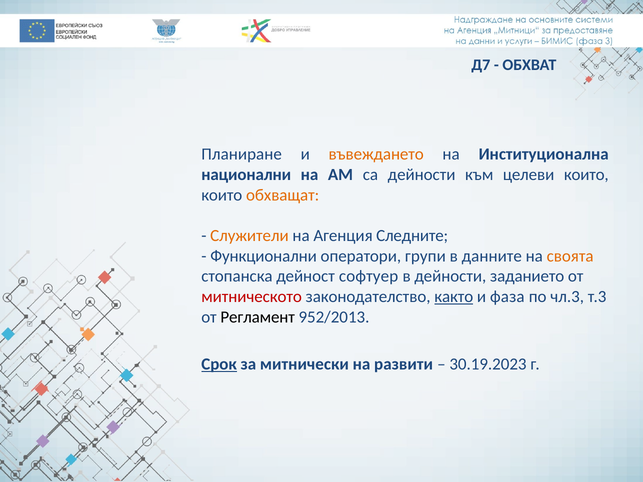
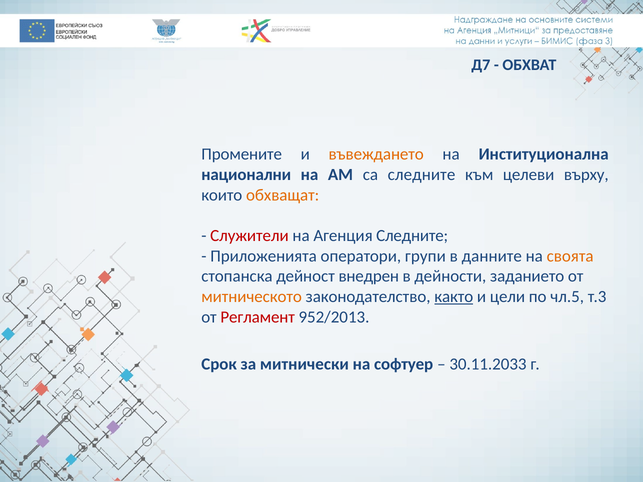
Планиране: Планиране -> Промените (242, 154)
са дейности: дейности -> следните (422, 175)
целеви които: които -> върху (586, 175)
Служители colour: orange -> red (249, 236)
Функционални: Функционални -> Приложенията (264, 256)
софтуер: софтуер -> внедрен (369, 276)
митническото colour: red -> orange (252, 297)
фаза: фаза -> цели (507, 297)
чл.3: чл.3 -> чл.5 (567, 297)
Регламент colour: black -> red (258, 317)
Срок underline: present -> none (219, 365)
развити: развити -> софтуер (404, 365)
30.19.2023: 30.19.2023 -> 30.11.2033 (488, 365)
